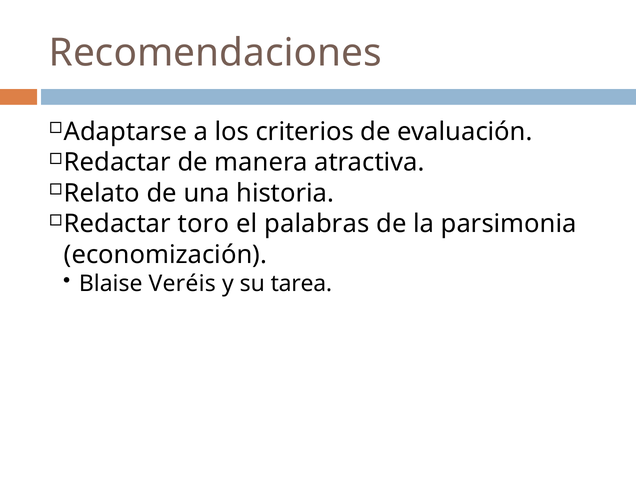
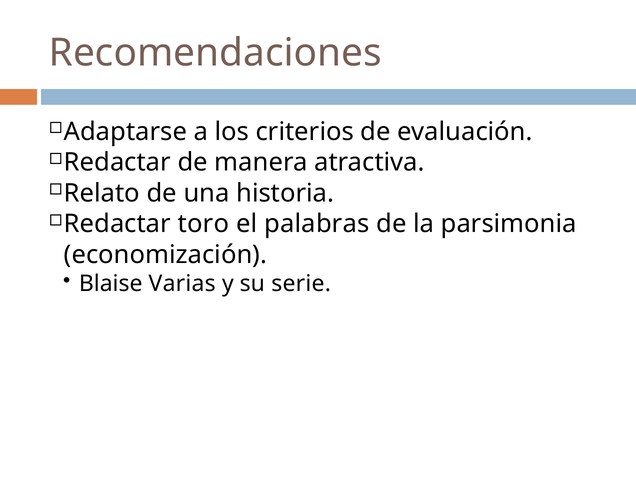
Veréis: Veréis -> Varias (182, 284)
tarea: tarea -> serie (301, 284)
